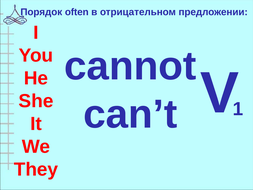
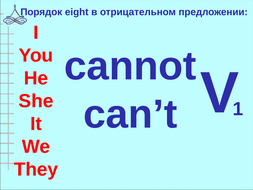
often: often -> eight (77, 12)
